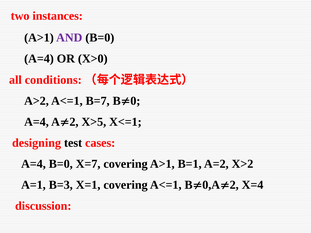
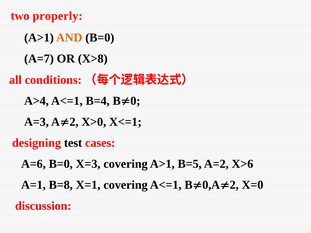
instances: instances -> properly (58, 16)
AND colour: purple -> orange (69, 38)
A=4: A=4 -> A=7 (39, 59)
X>0: X>0 -> X>8 (93, 59)
A>2: A>2 -> A>4 (36, 101)
B=7: B=7 -> B=4 (98, 101)
A=4: A=4 -> A=3 (36, 122)
X>5: X>5 -> X>0 (94, 122)
A=4: A=4 -> A=6 (33, 164)
X=7: X=7 -> X=3 (88, 164)
B=1: B=1 -> B=5 (190, 164)
X>2: X>2 -> X>6 (242, 164)
B=3: B=3 -> B=8 (61, 185)
X=4: X=4 -> X=0 (253, 185)
